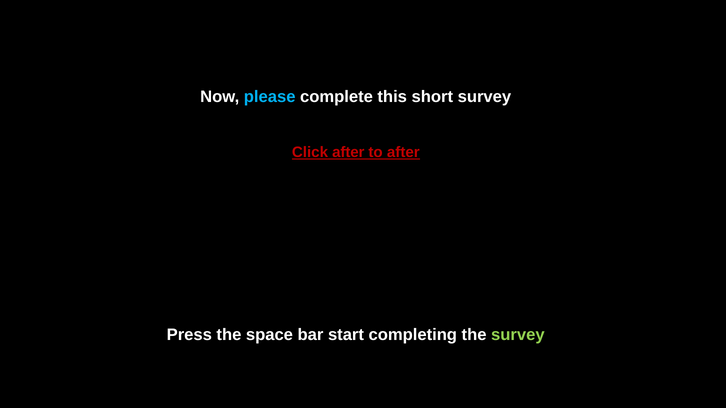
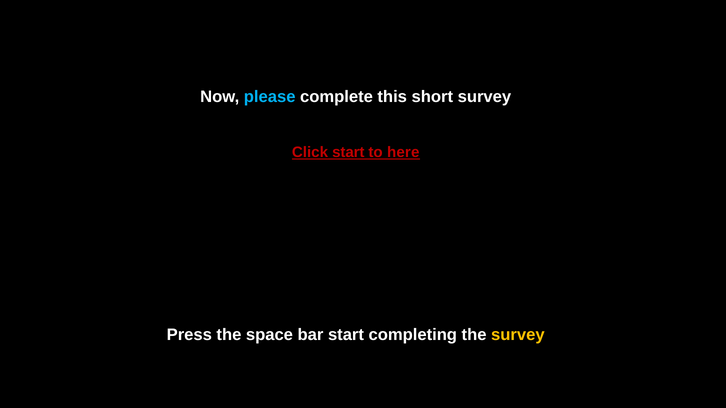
Click after: after -> start (348, 152)
to after: after -> here (403, 152)
survey colour: light green -> yellow (518, 335)
